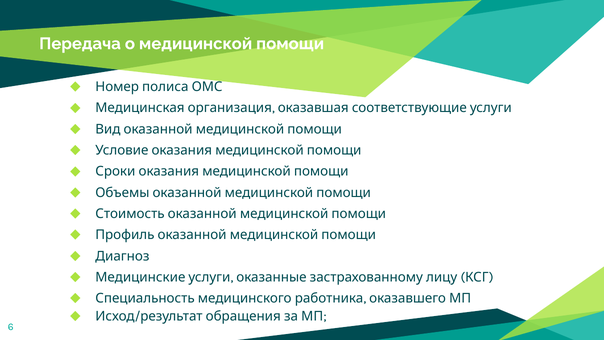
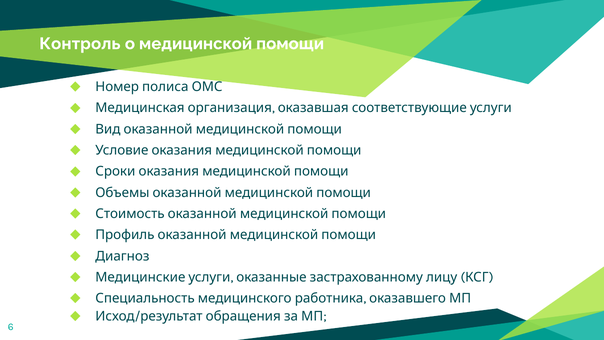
Передача: Передача -> Контроль (80, 44)
